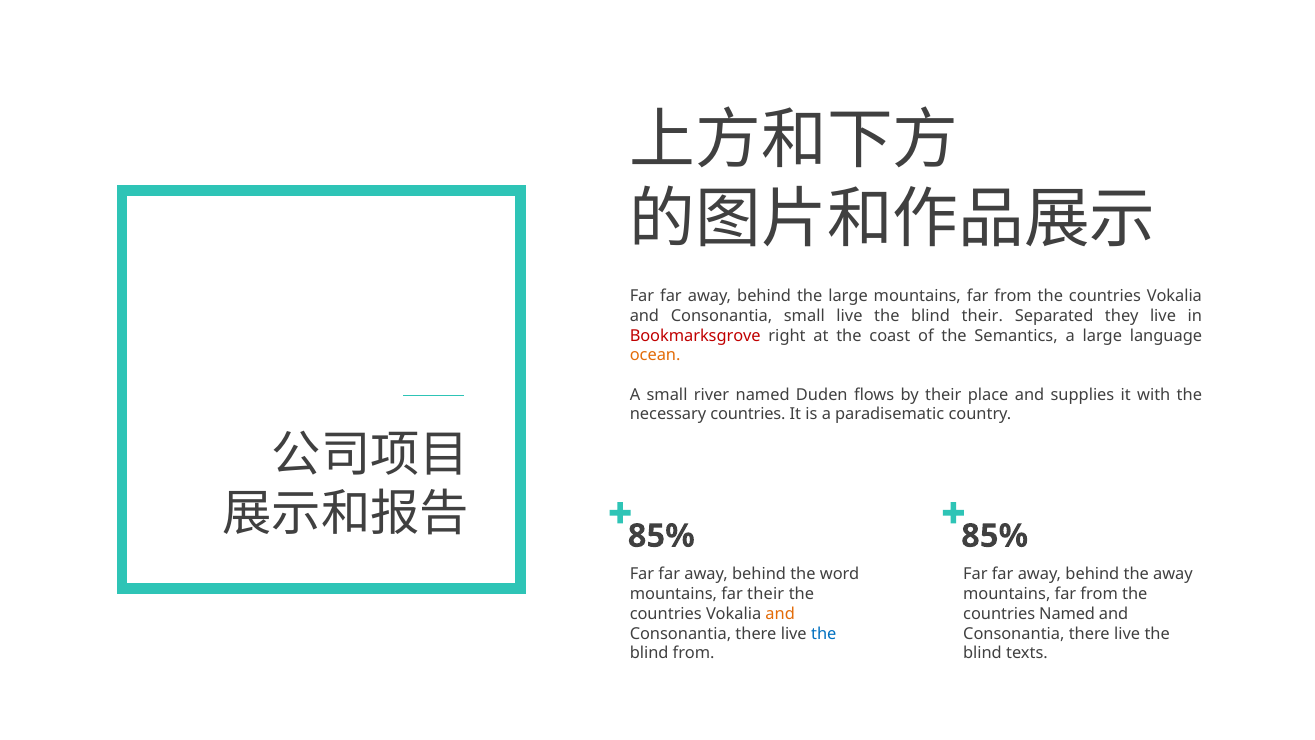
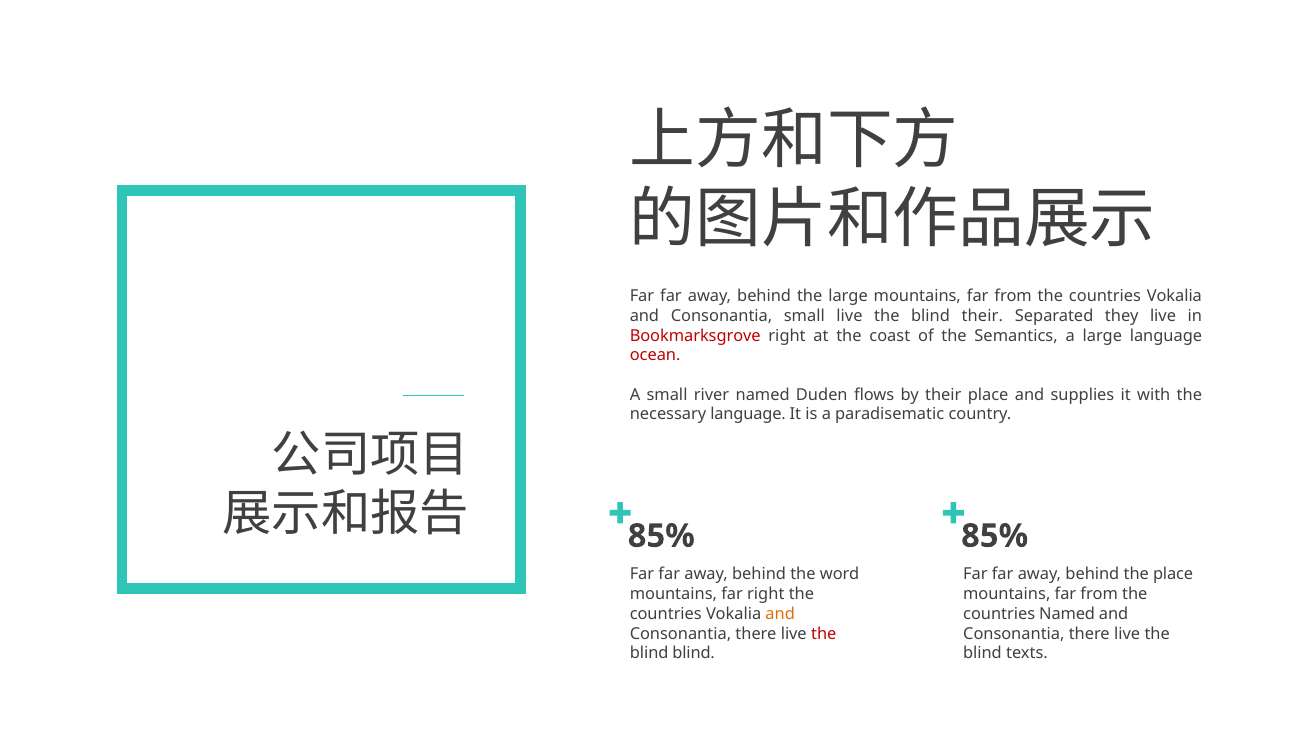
ocean colour: orange -> red (655, 355)
necessary countries: countries -> language (748, 414)
the away: away -> place (1173, 574)
far their: their -> right (766, 594)
the colour: blue -> red (824, 633)
blind from: from -> blind (694, 653)
